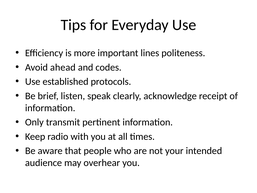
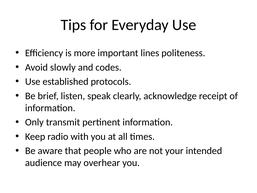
ahead: ahead -> slowly (63, 67)
